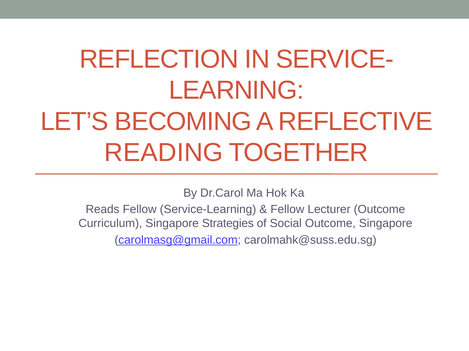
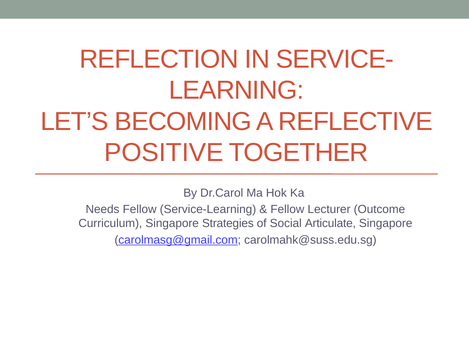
READING: READING -> POSITIVE (164, 153)
Reads: Reads -> Needs (103, 210)
Social Outcome: Outcome -> Articulate (330, 224)
